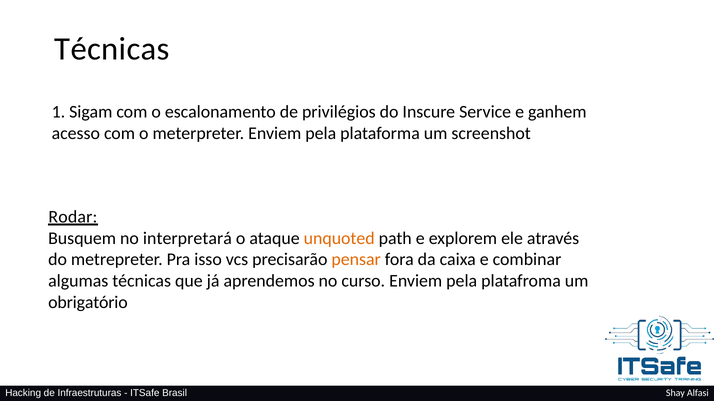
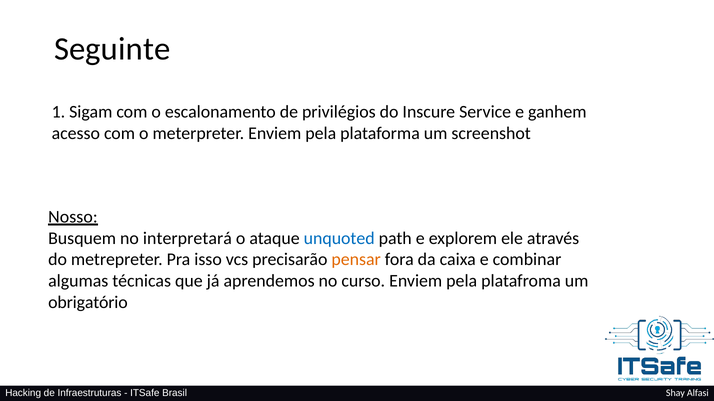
Técnicas: Técnicas -> Seguinte (112, 49)
Rodar: Rodar -> Nosso (73, 217)
unquoted colour: orange -> blue (339, 239)
